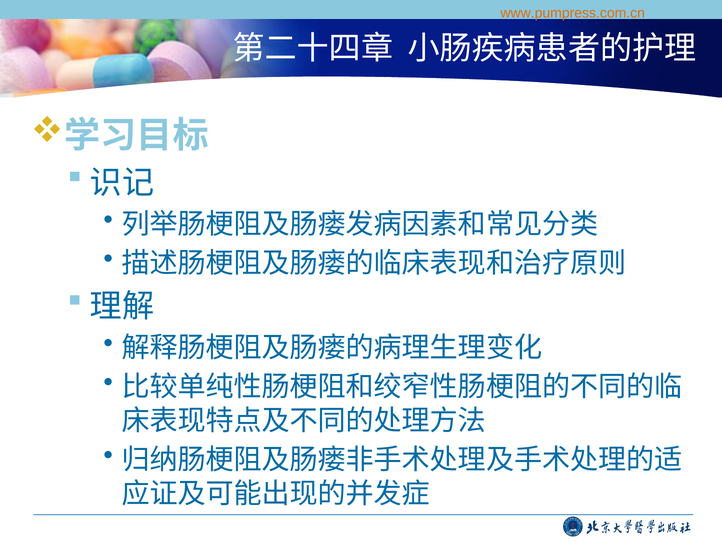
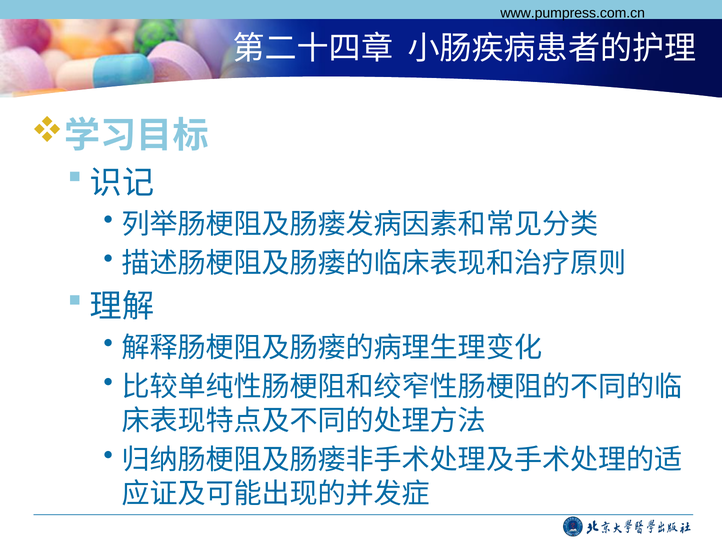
www.pumpress.com.cn colour: orange -> black (573, 13)
